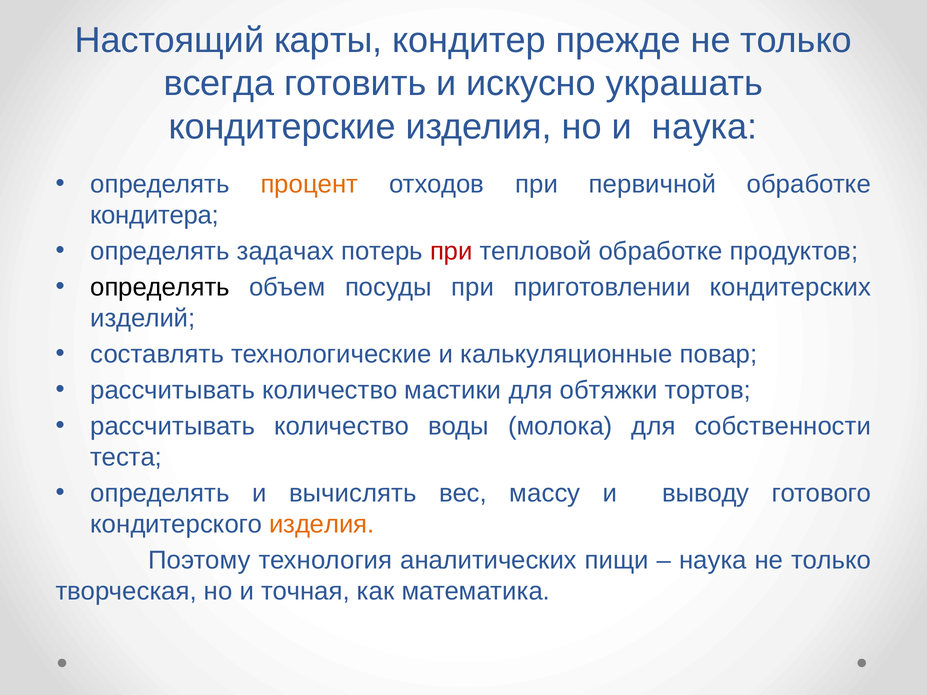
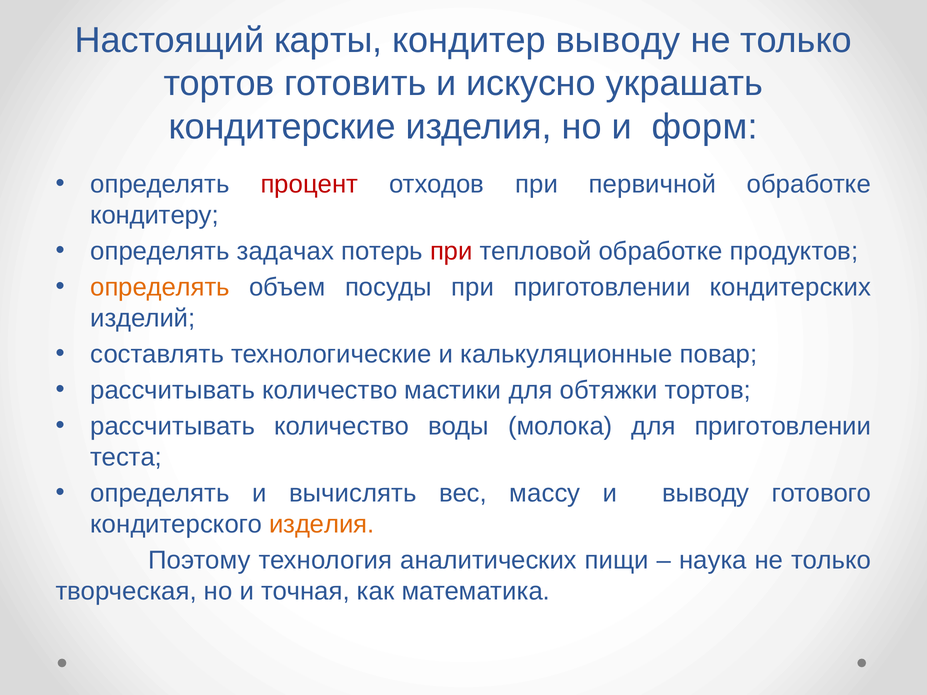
кондитер прежде: прежде -> выводу (618, 40)
всегда: всегда -> тортов (219, 83)
и наука: наука -> форм (705, 127)
процент colour: orange -> red (309, 184)
кондитера: кондитера -> кондитеру (155, 215)
определять colour: black -> orange (160, 287)
для собственности: собственности -> приготовлении (783, 427)
